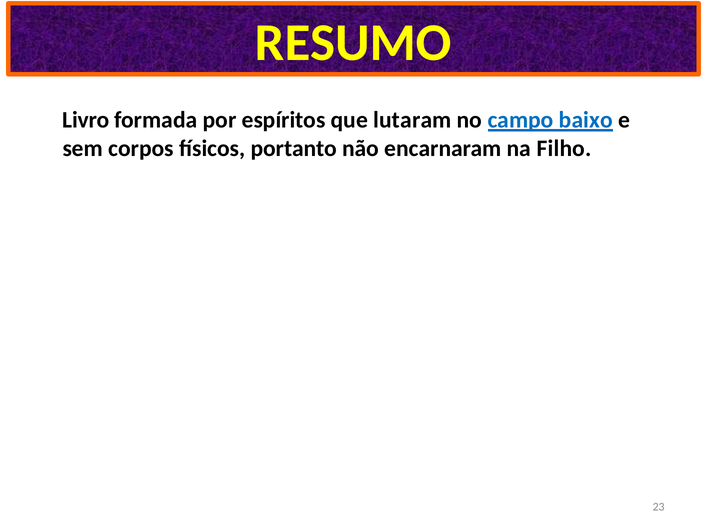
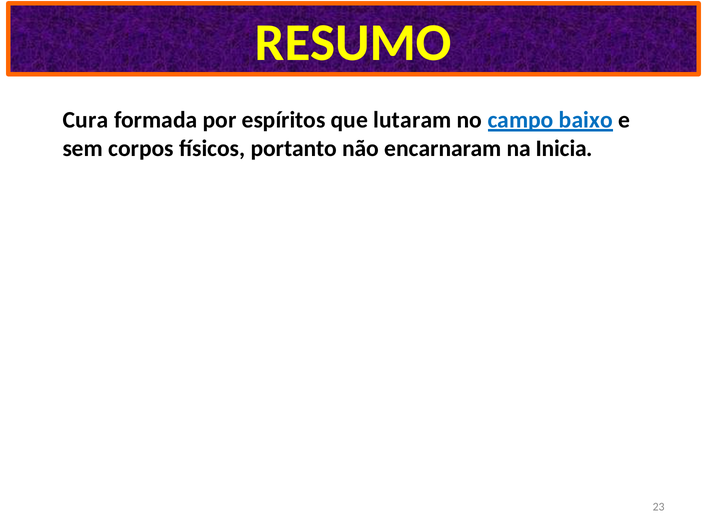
Livro: Livro -> Cura (86, 120)
Filho: Filho -> Inicia (564, 148)
